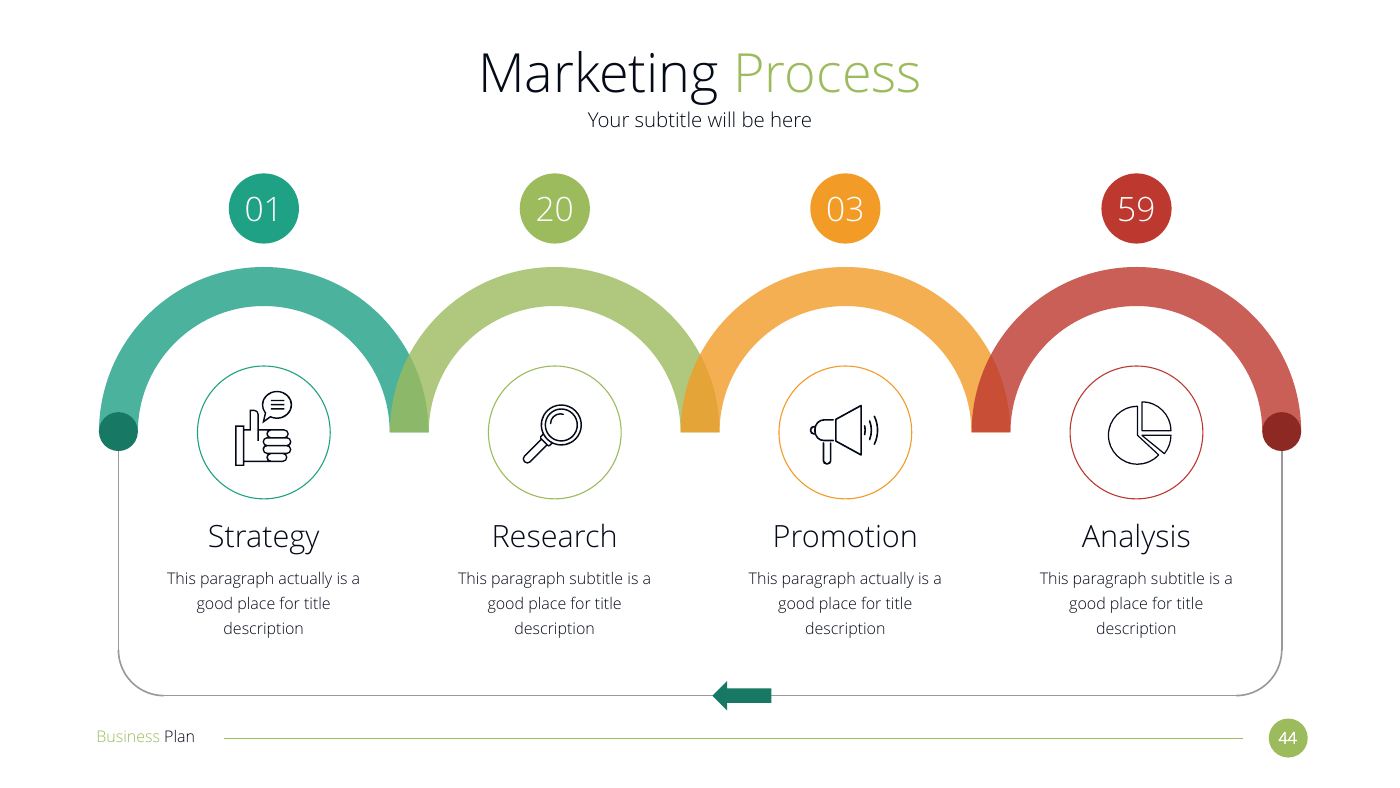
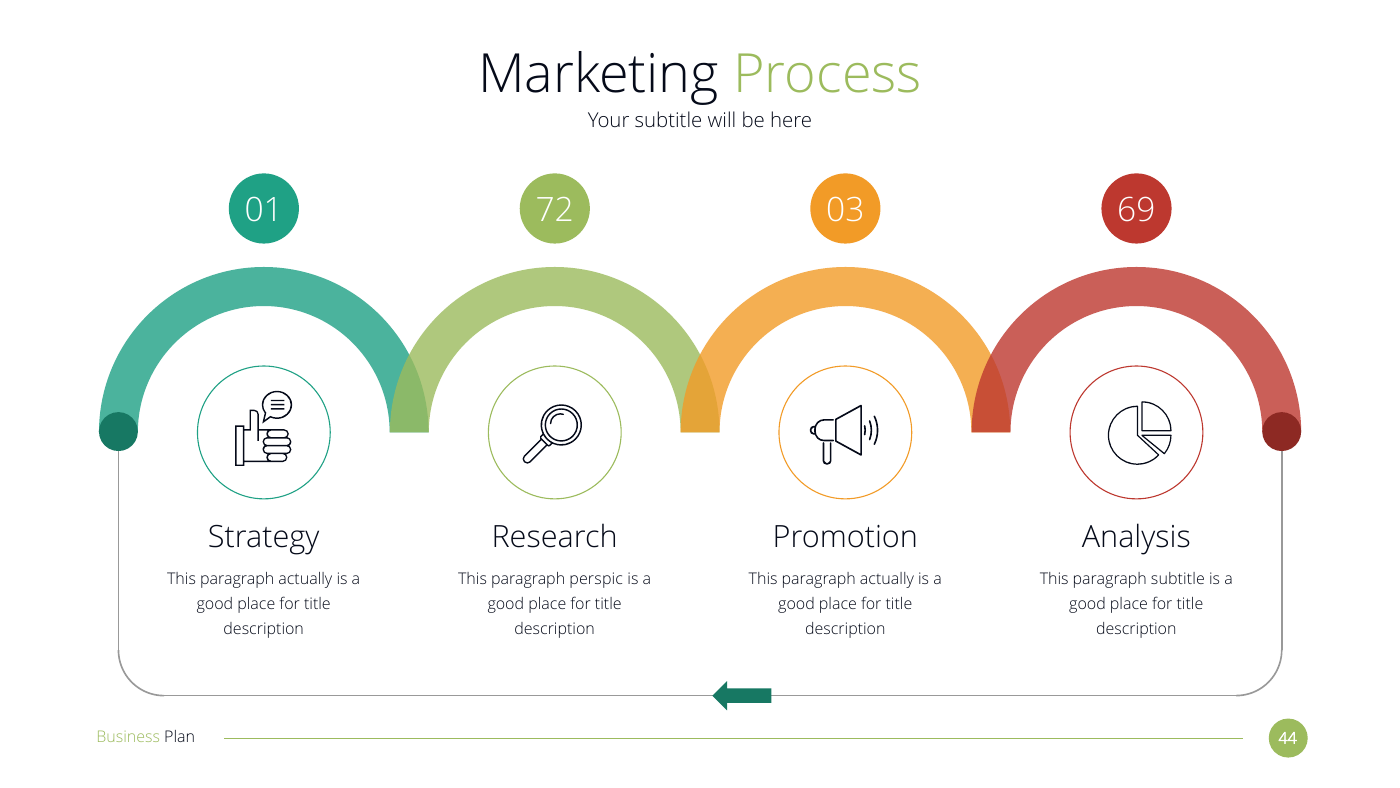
20: 20 -> 72 (555, 210)
59: 59 -> 69 (1136, 210)
subtitle: subtitle -> perspic (596, 579)
